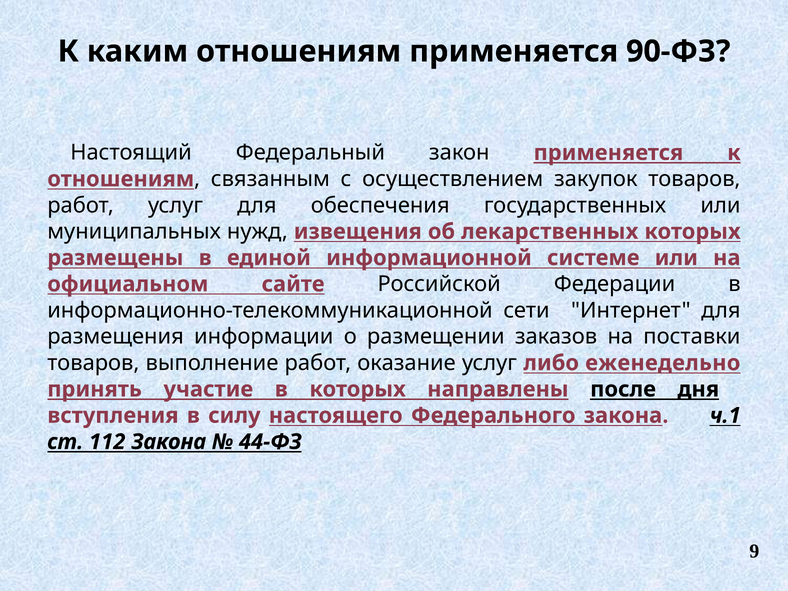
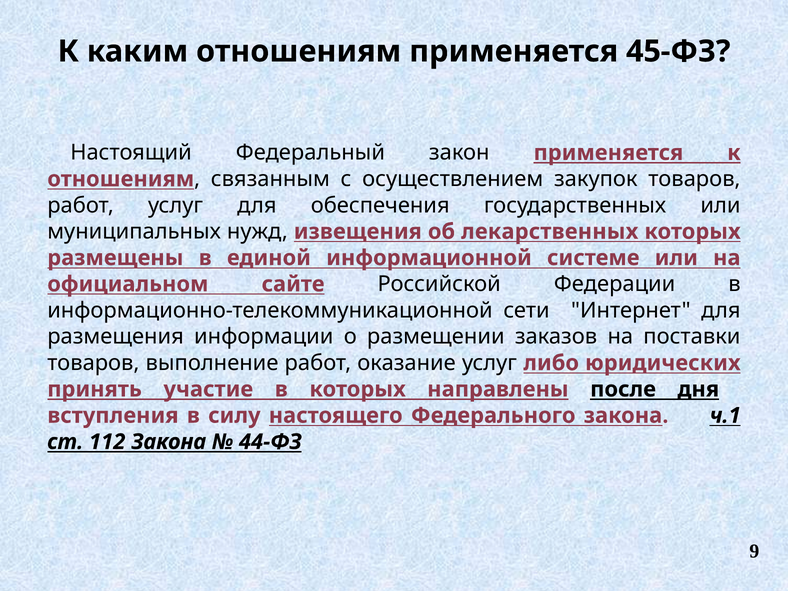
90-ФЗ: 90-ФЗ -> 45-ФЗ (678, 51)
еженедельно: еженедельно -> юридических (663, 363)
